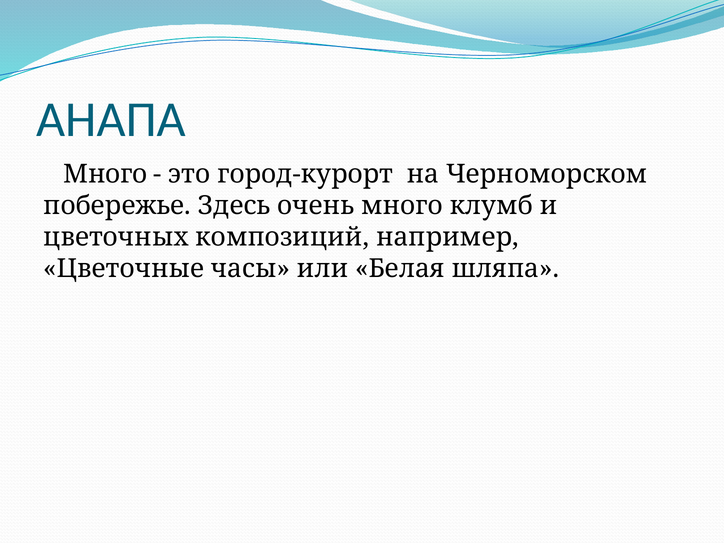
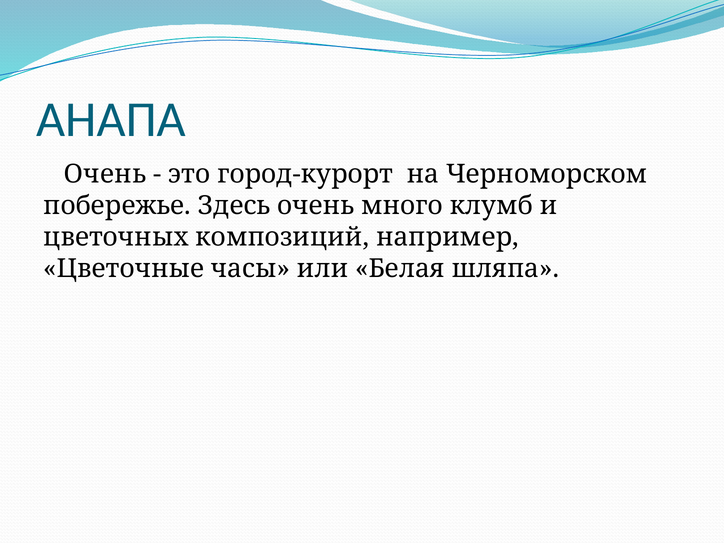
Много: Много -> Очень (105, 174)
